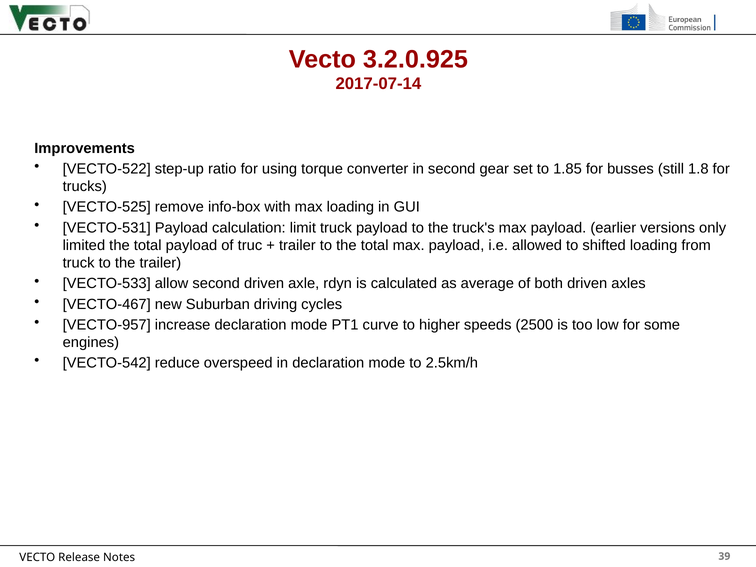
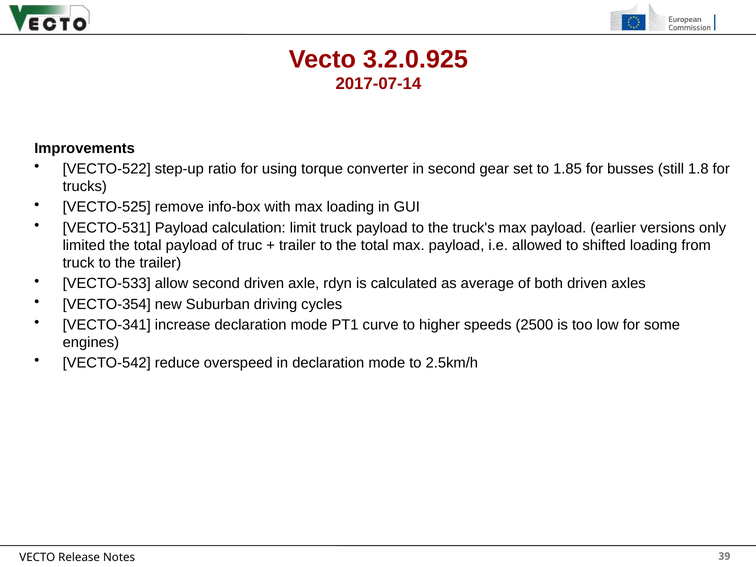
VECTO-467: VECTO-467 -> VECTO-354 (107, 304)
VECTO-957: VECTO-957 -> VECTO-341 (107, 325)
